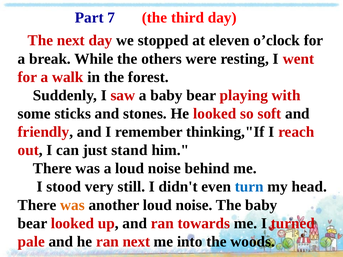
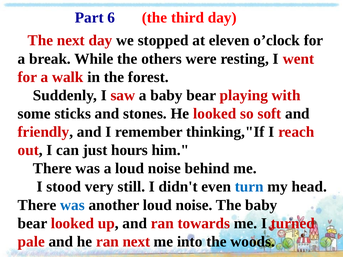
7: 7 -> 6 (111, 18)
stand: stand -> hours (130, 150)
was colour: orange -> blue (72, 205)
